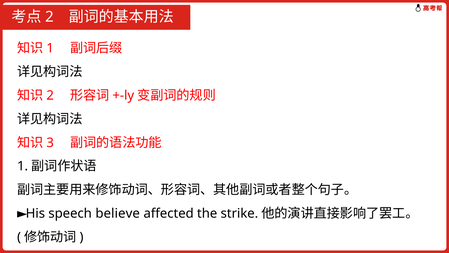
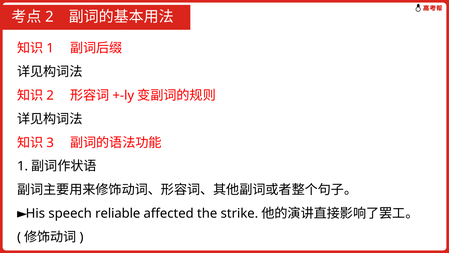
believe: believe -> reliable (118, 213)
